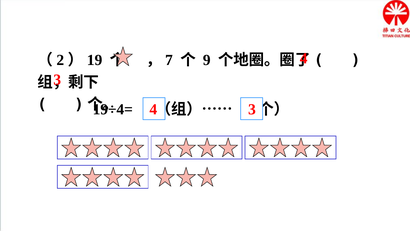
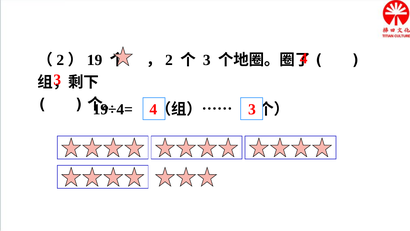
7: 7 -> 2 (169, 60)
9: 9 -> 3 (207, 60)
